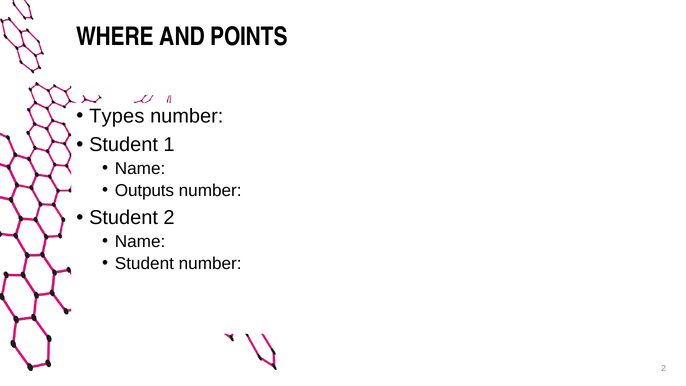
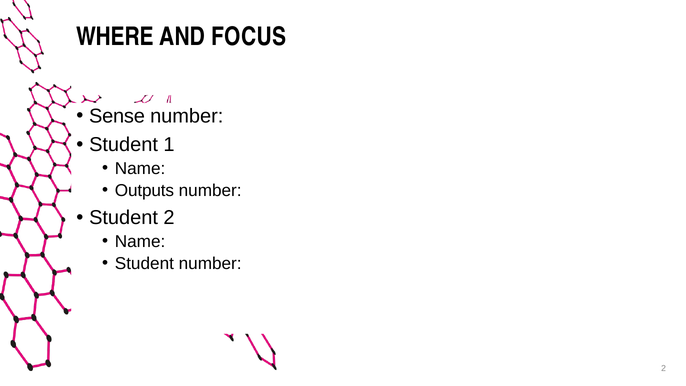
POINTS: POINTS -> FOCUS (249, 37)
Types: Types -> Sense (117, 116)
